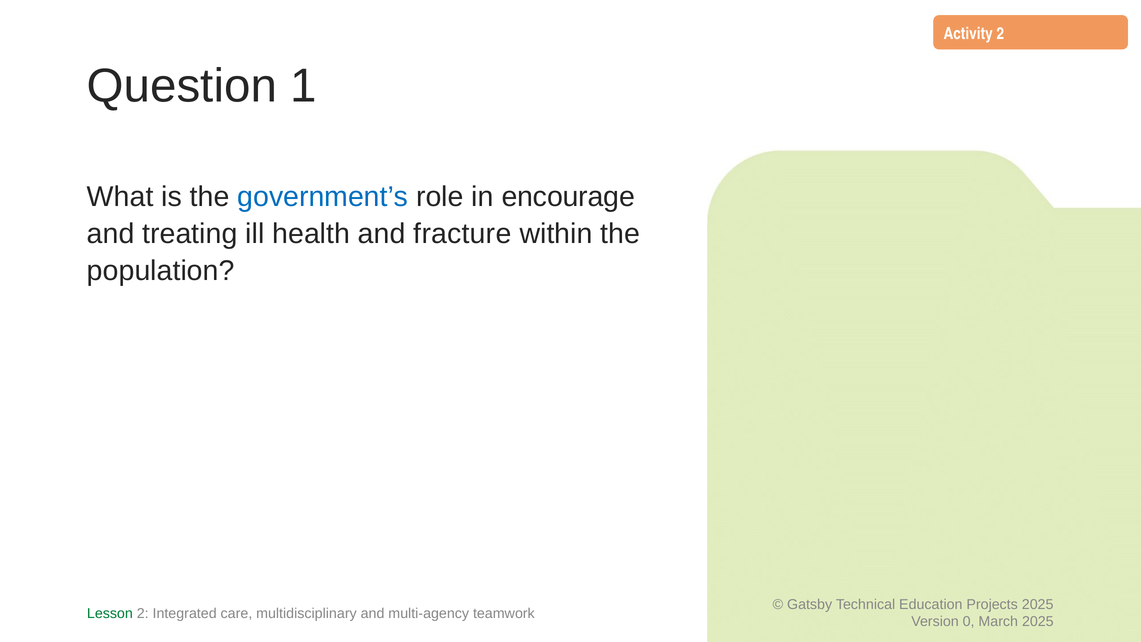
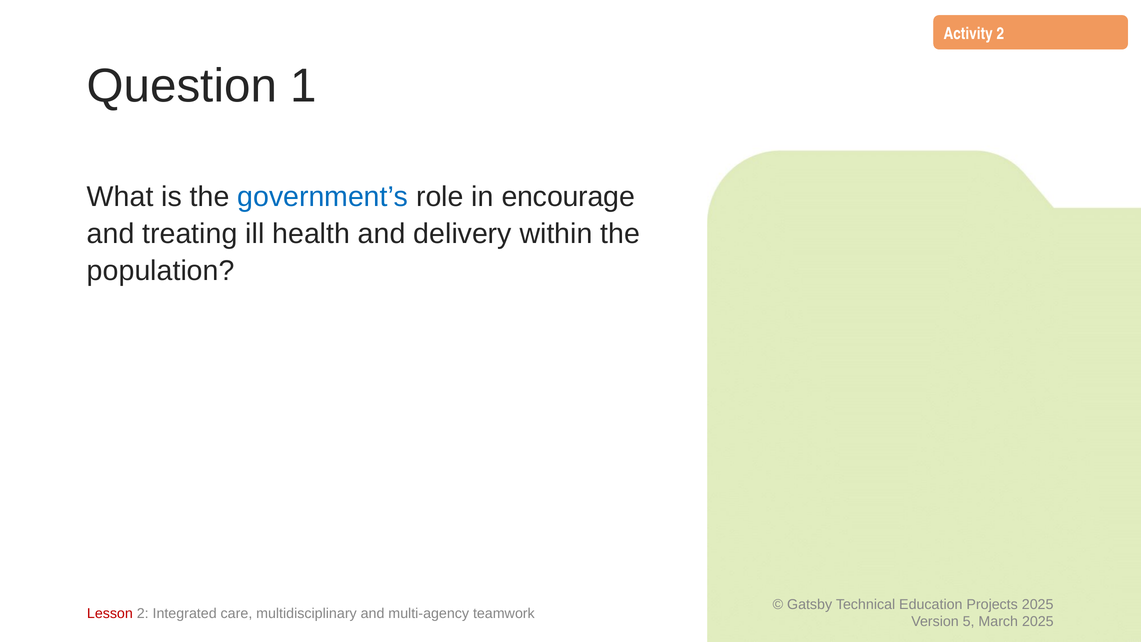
fracture: fracture -> delivery (463, 234)
Lesson colour: green -> red (110, 614)
0: 0 -> 5 (969, 621)
